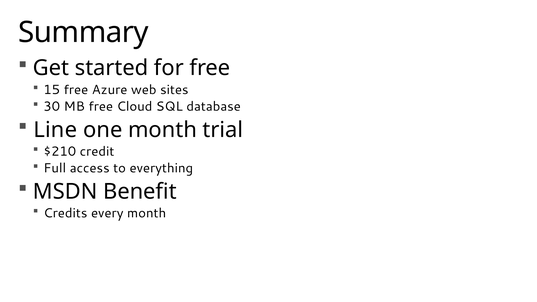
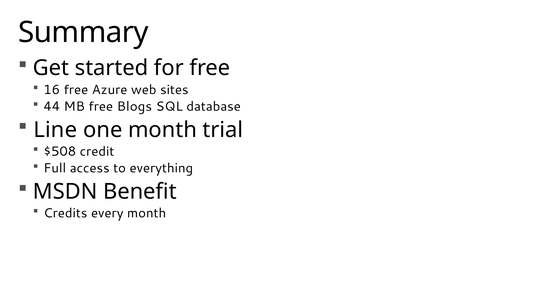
15: 15 -> 16 (52, 90)
30: 30 -> 44 (52, 107)
Cloud: Cloud -> Blogs (134, 107)
$210: $210 -> $508 (60, 151)
